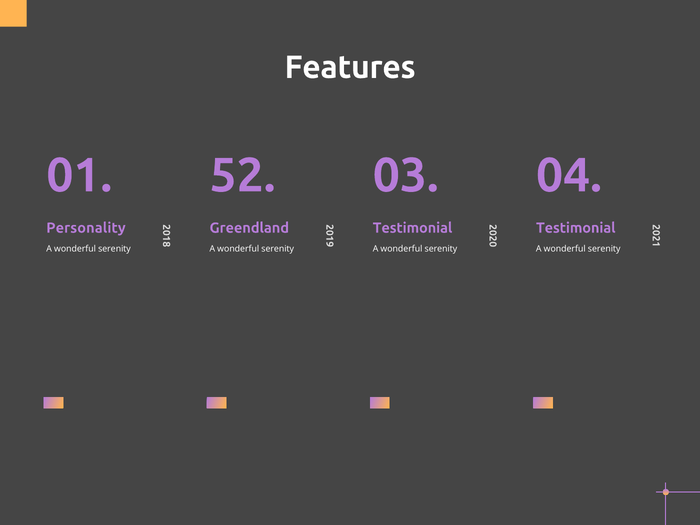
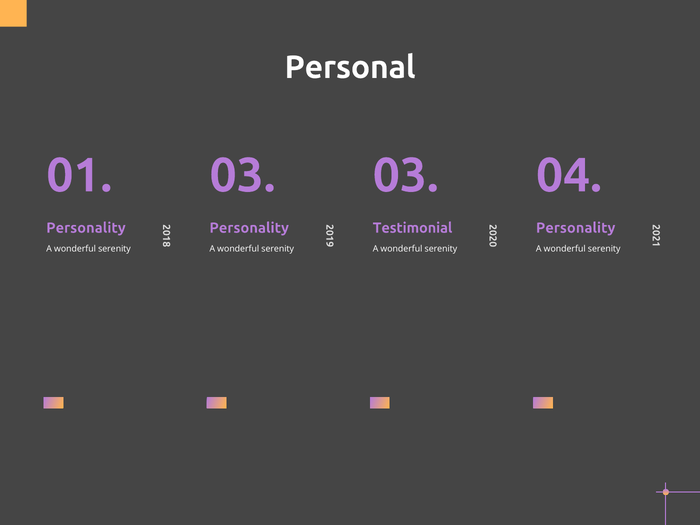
Features: Features -> Personal (350, 67)
01 52: 52 -> 03 (243, 175)
Greendland: Greendland -> Personality (249, 228)
Testimonial: Testimonial -> Personality (576, 228)
